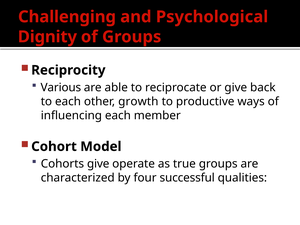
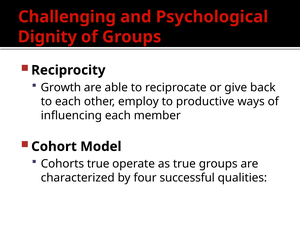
Various: Various -> Growth (61, 87)
growth: growth -> employ (138, 101)
Cohorts give: give -> true (98, 164)
